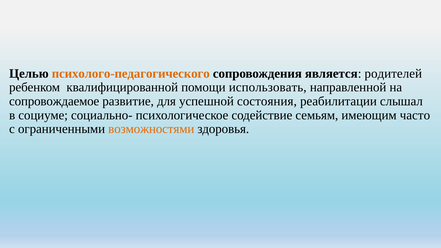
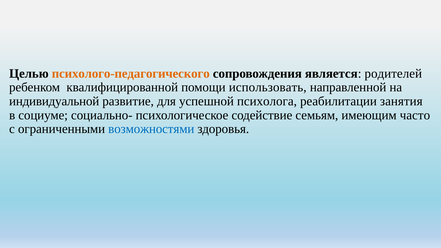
сопровождаемое: сопровождаемое -> индивидуальной (54, 101)
состояния: состояния -> психолога (267, 101)
слышал: слышал -> занятия (401, 101)
возможностями colour: orange -> blue (151, 129)
